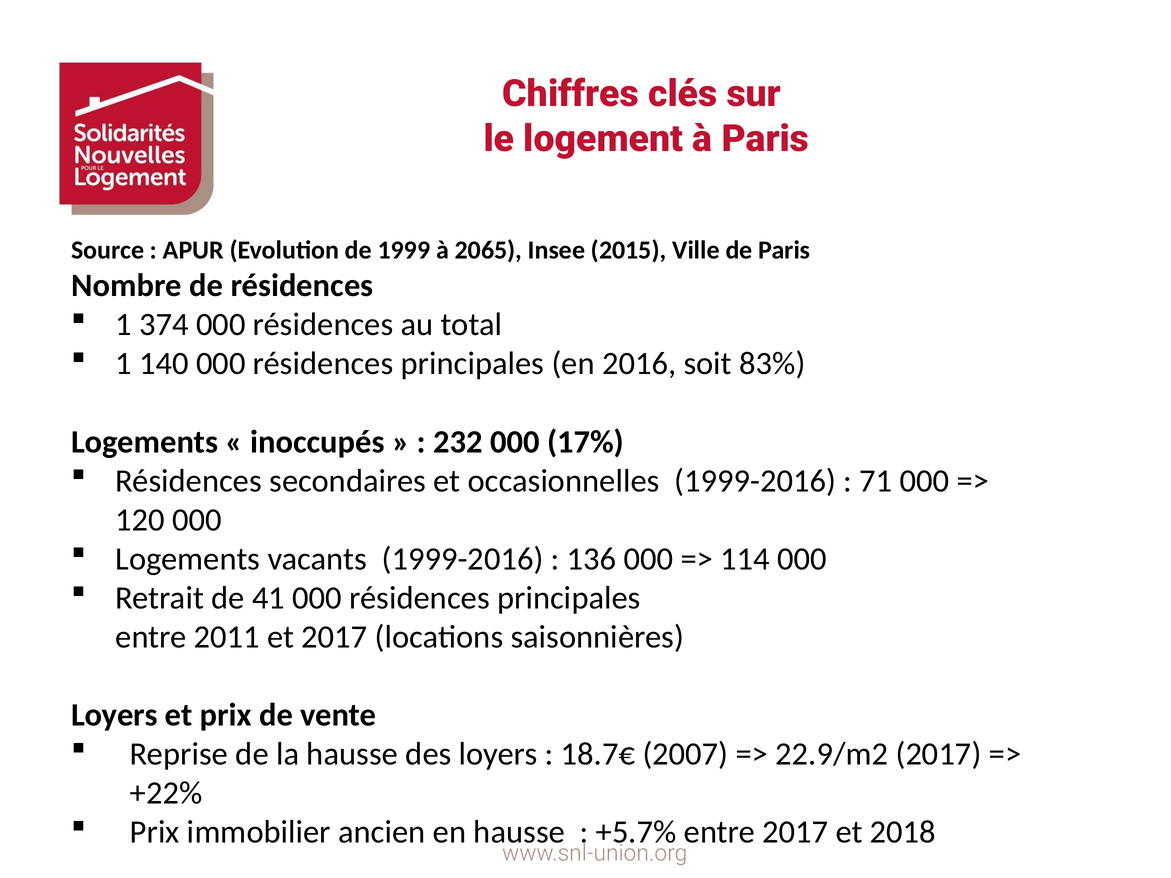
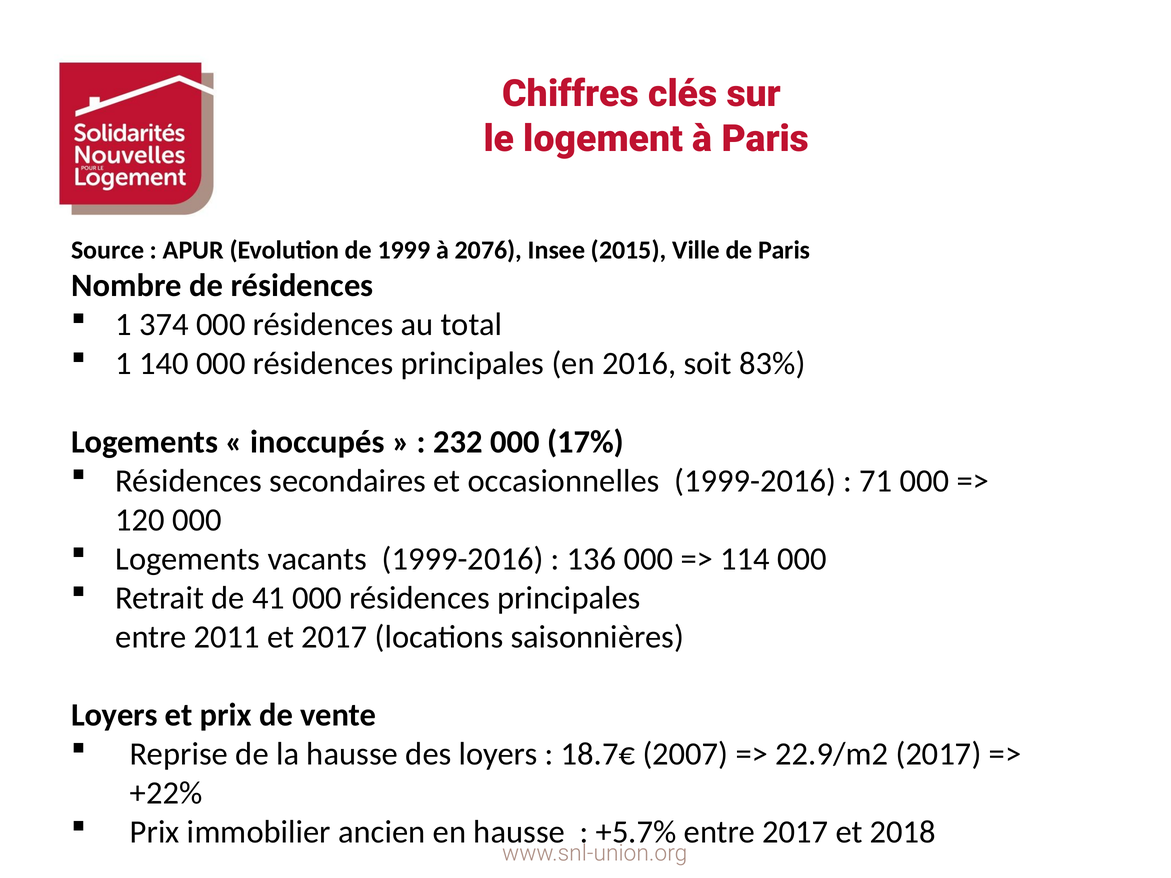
2065: 2065 -> 2076 (488, 250)
